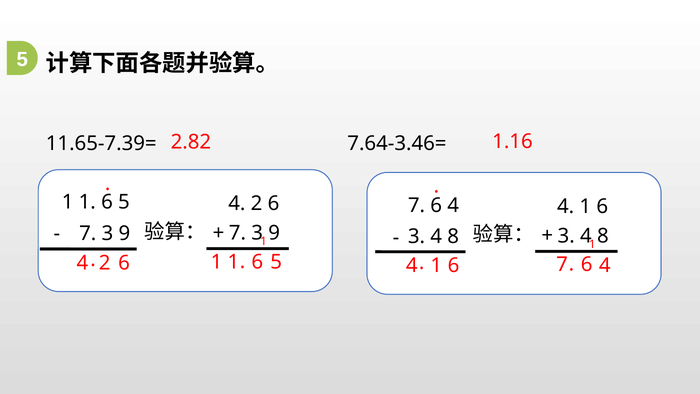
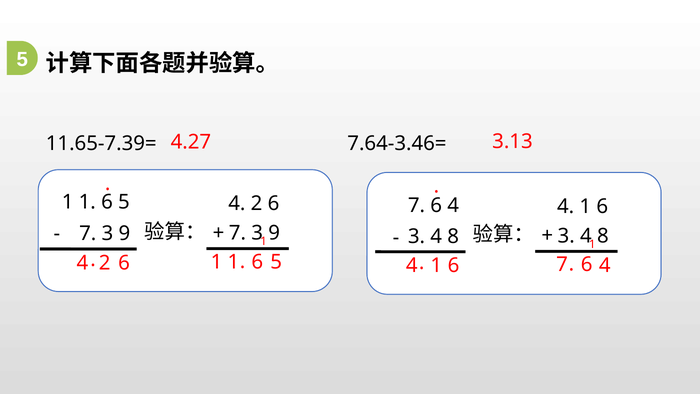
1.16: 1.16 -> 3.13 (512, 141)
2.82: 2.82 -> 4.27 (191, 142)
